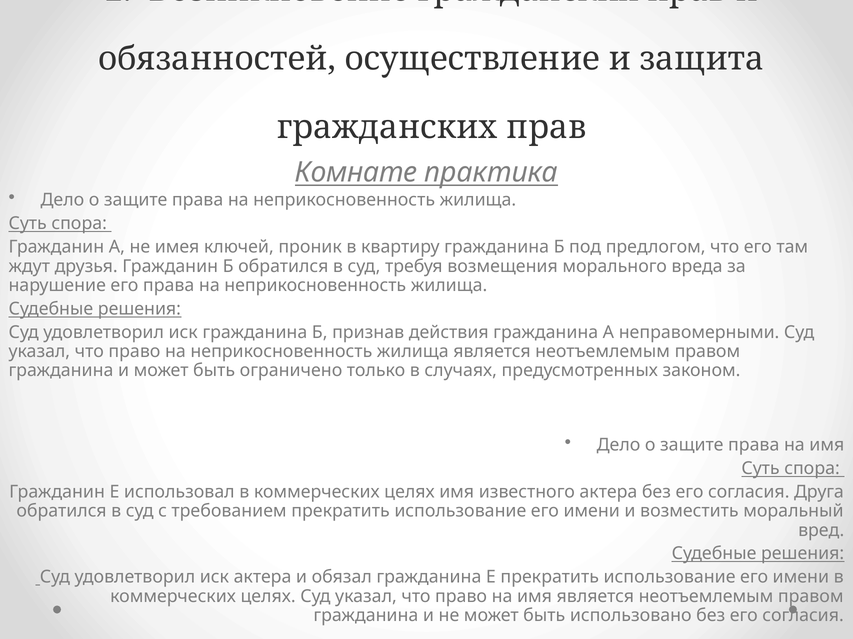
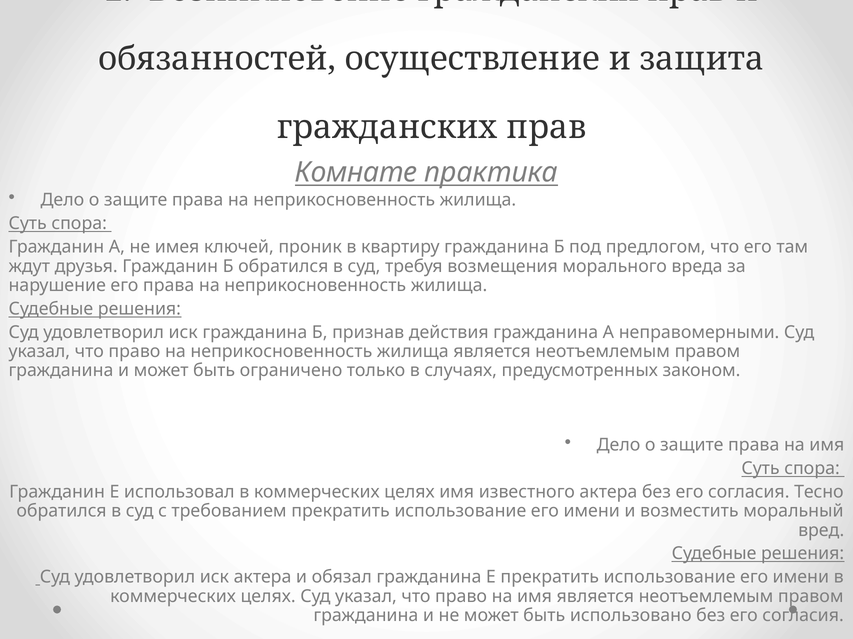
Друга: Друга -> Тесно (819, 492)
